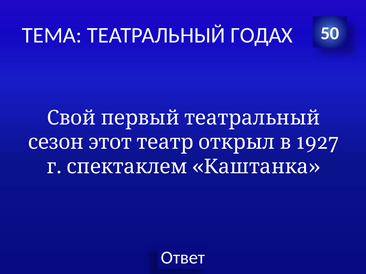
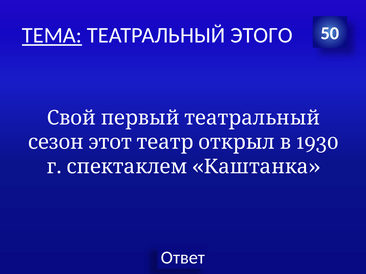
ТЕМА underline: none -> present (52, 35)
ГОДАХ: ГОДАХ -> ЭТОГО (262, 35)
1927: 1927 -> 1930 (318, 142)
